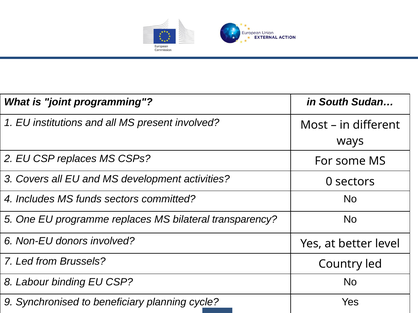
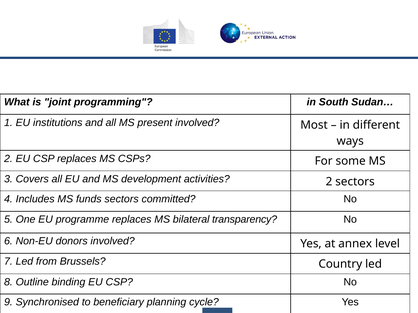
activities 0: 0 -> 2 (329, 182)
better: better -> annex (355, 244)
Labour: Labour -> Outline (32, 282)
